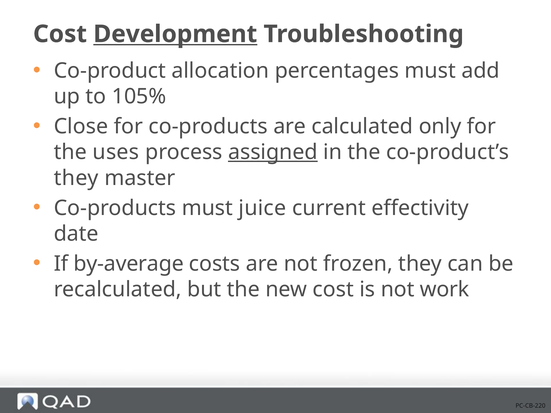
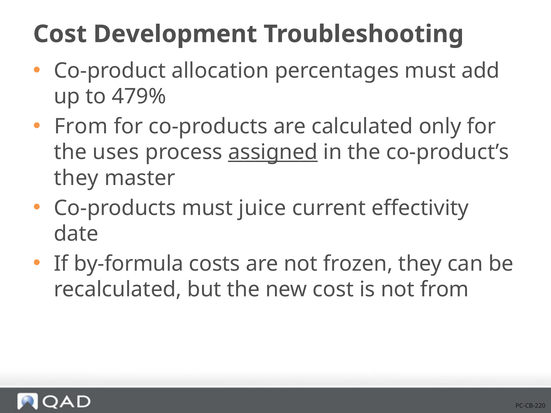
Development underline: present -> none (175, 34)
105%: 105% -> 479% (139, 97)
Close: Close -> From (81, 127)
by-average: by-average -> by-formula (129, 264)
not work: work -> from (445, 290)
